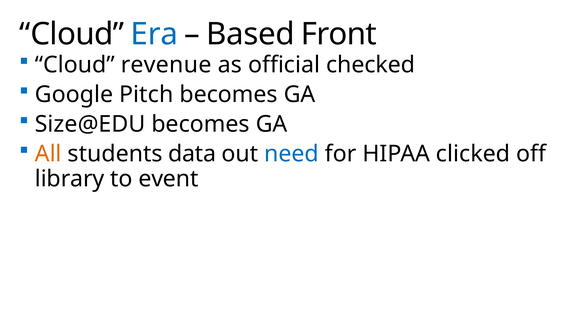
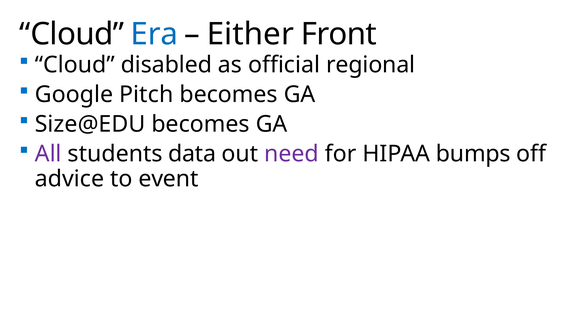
Based: Based -> Either (250, 34)
revenue: revenue -> disabled (166, 65)
checked: checked -> regional (371, 65)
All colour: orange -> purple (48, 154)
need colour: blue -> purple (292, 154)
clicked: clicked -> bumps (473, 154)
library: library -> advice (70, 179)
